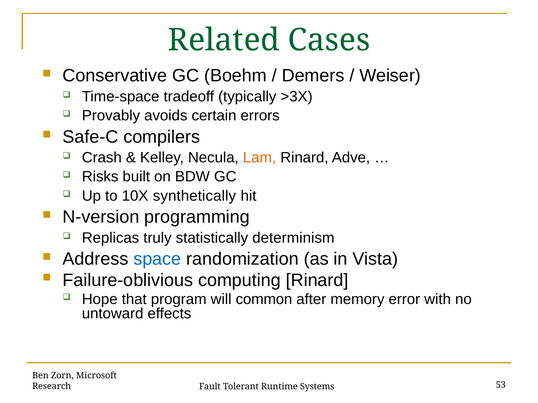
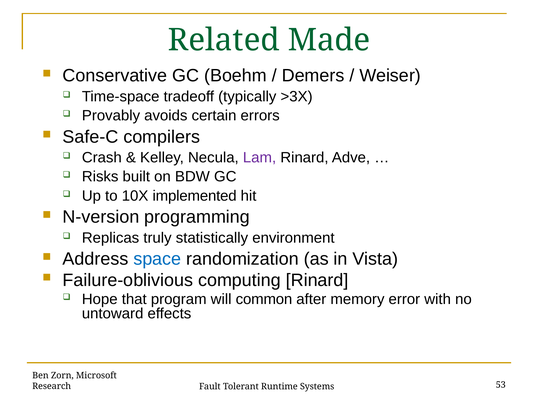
Cases: Cases -> Made (329, 40)
Lam colour: orange -> purple (260, 158)
synthetically: synthetically -> implemented (195, 196)
determinism: determinism -> environment (293, 238)
